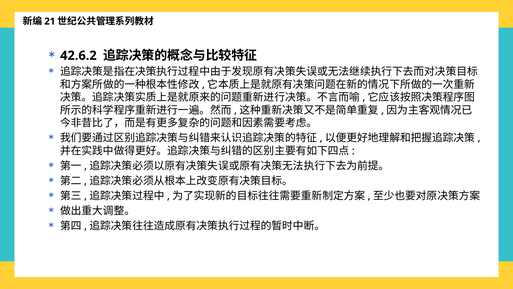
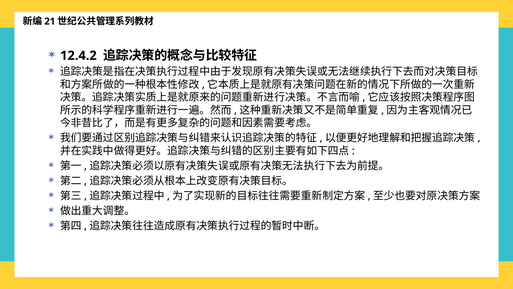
42.6.2: 42.6.2 -> 12.4.2 (78, 56)
